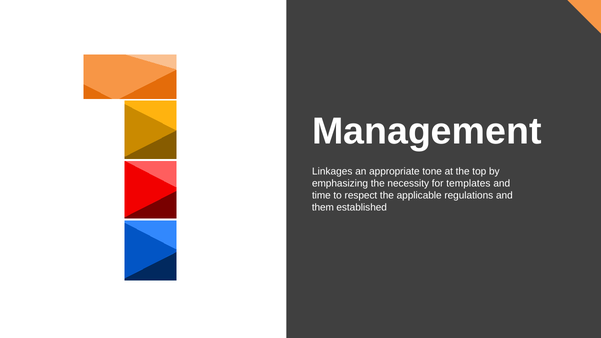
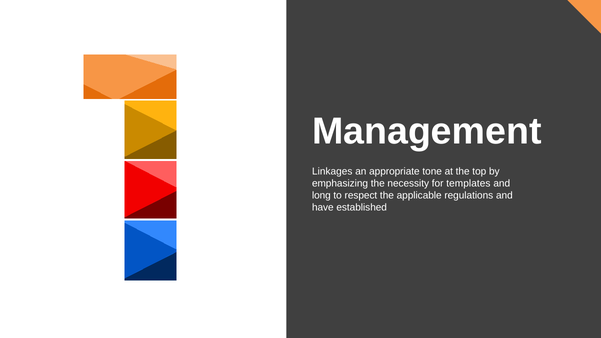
time: time -> long (321, 196)
them: them -> have (323, 208)
